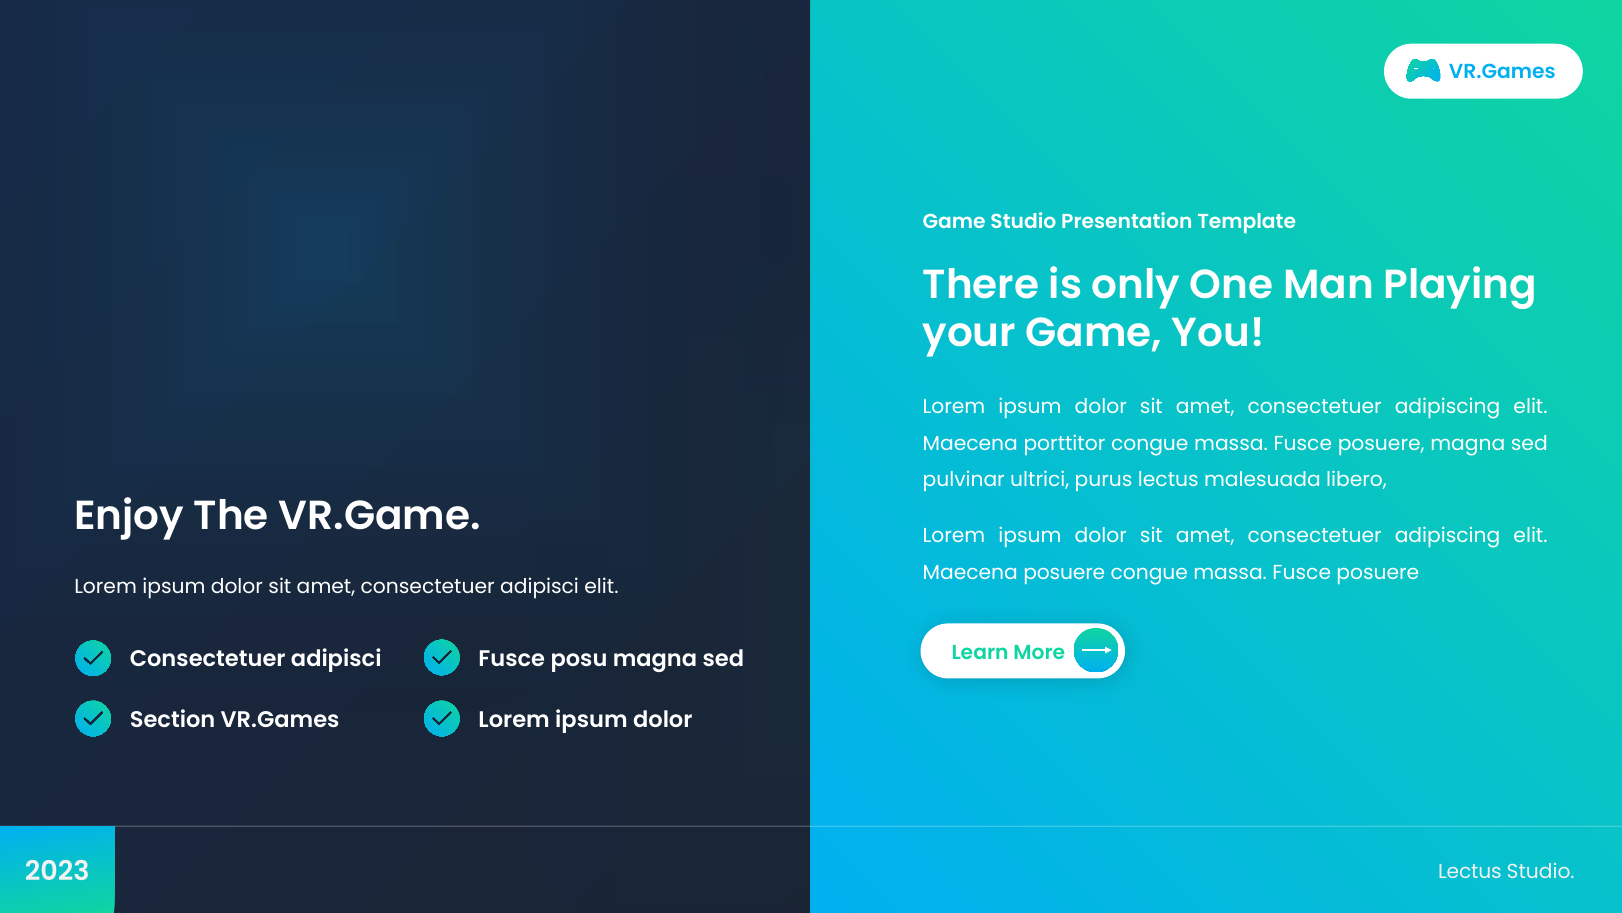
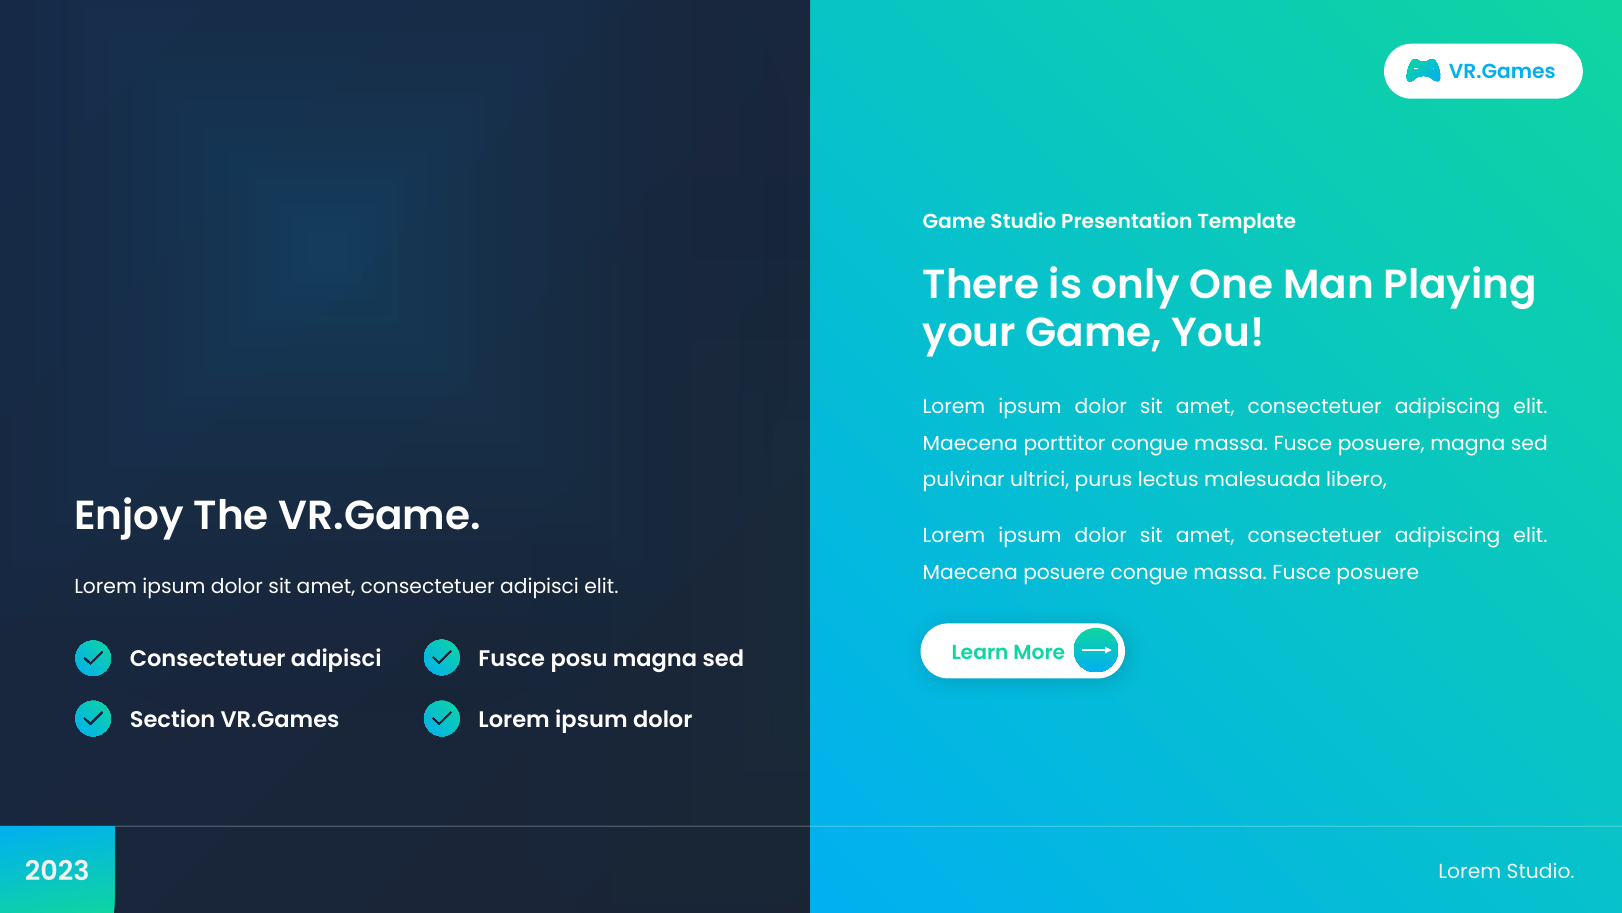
Lectus: Lectus -> Lorem (1470, 871)
